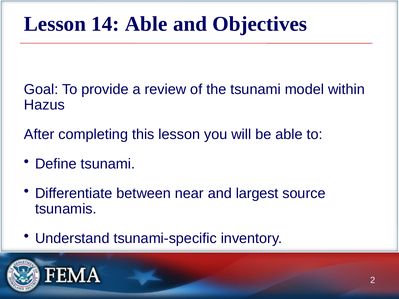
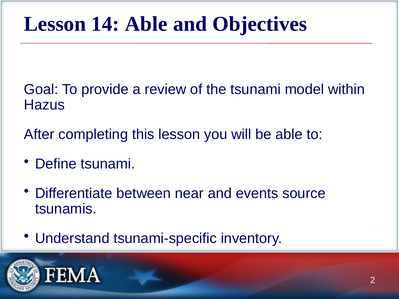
largest: largest -> events (257, 194)
